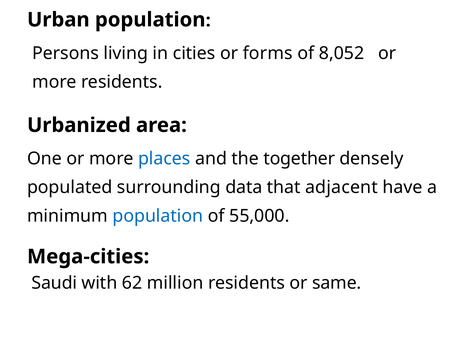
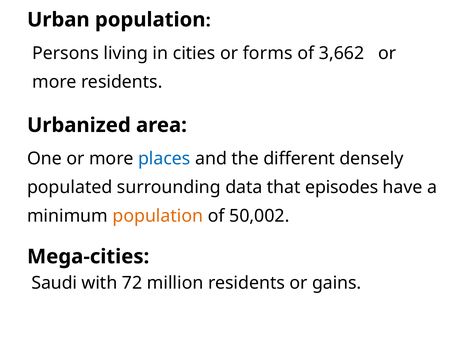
8,052: 8,052 -> 3,662 (342, 53)
together: together -> different (299, 159)
adjacent: adjacent -> episodes (342, 187)
population colour: blue -> orange (158, 216)
55,000: 55,000 -> 50,002 (259, 216)
62: 62 -> 72 (132, 283)
same: same -> gains (337, 283)
